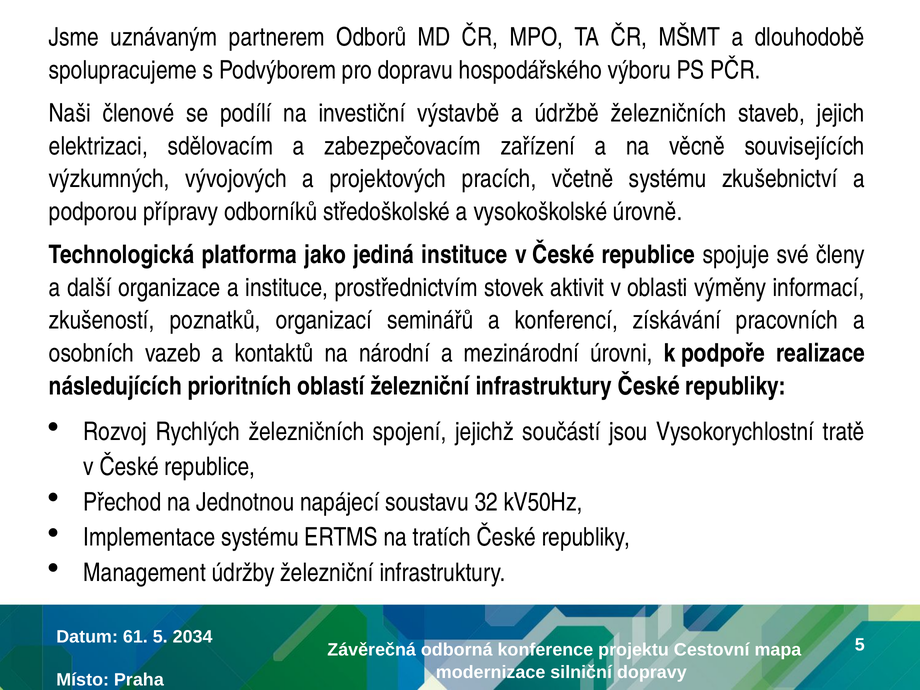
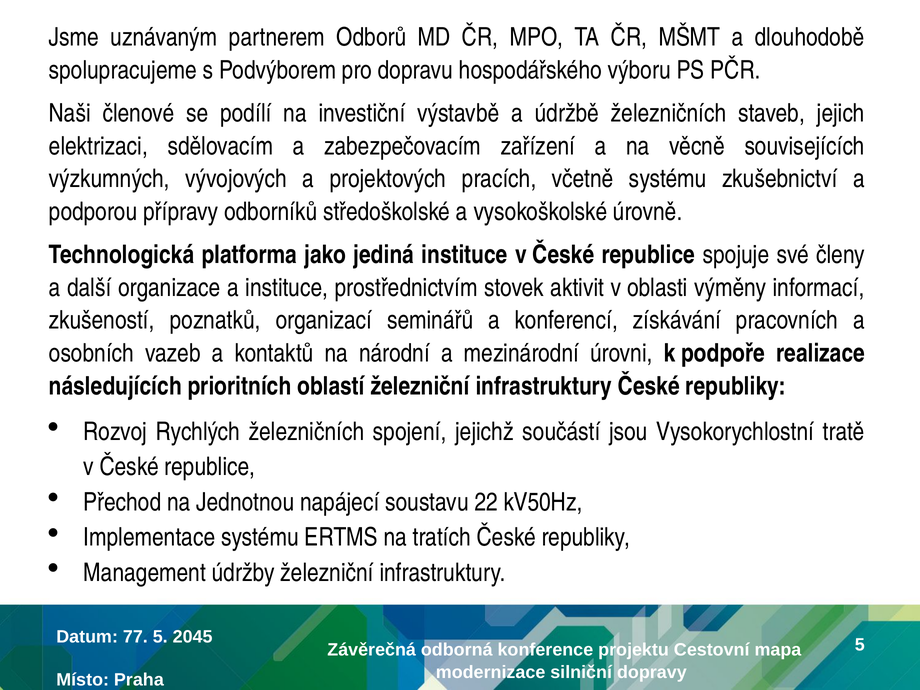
32: 32 -> 22 (486, 502)
61: 61 -> 77 (135, 637)
2034: 2034 -> 2045 (193, 637)
